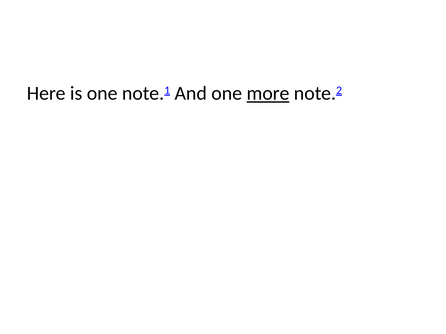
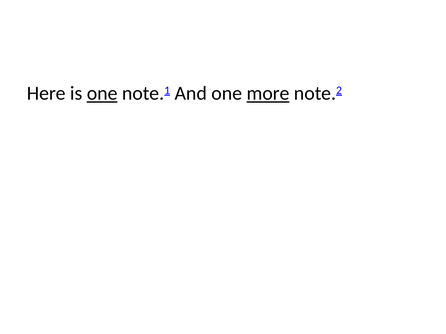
one underline: none -> present (102, 94)
